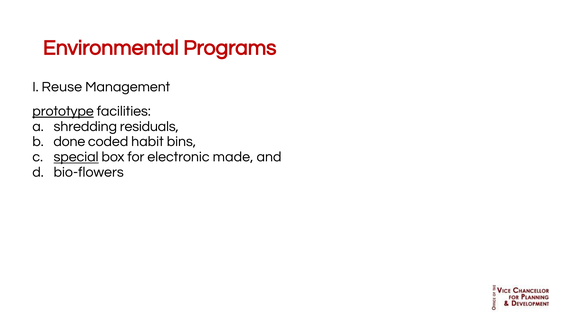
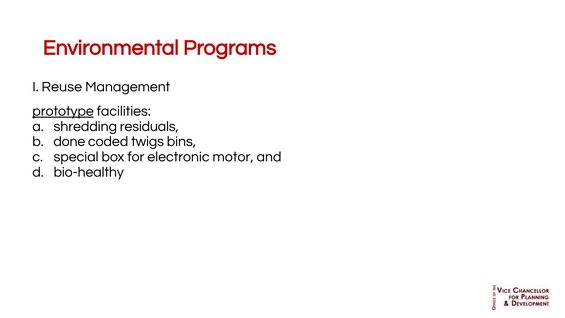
habit: habit -> twigs (148, 142)
special underline: present -> none (76, 157)
made: made -> motor (233, 157)
bio-flowers: bio-flowers -> bio-healthy (89, 172)
